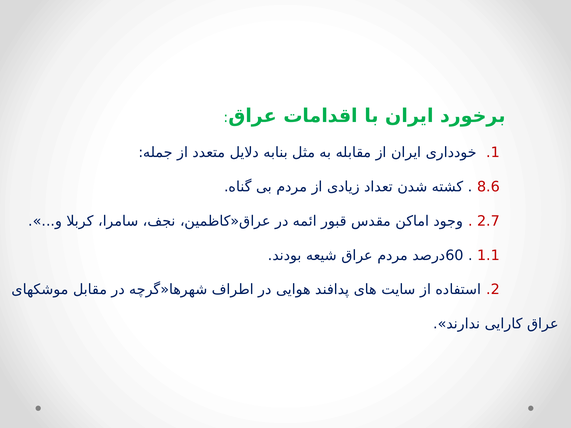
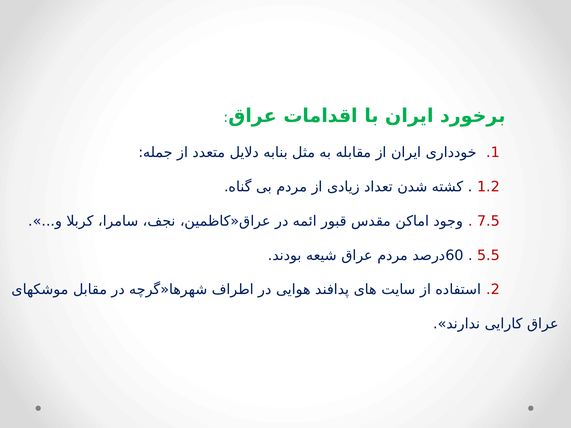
8.6: 8.6 -> 1.2 (488, 187)
2.7: 2.7 -> 7.5 (488, 221)
1.1: 1.1 -> 5.5 (488, 255)
